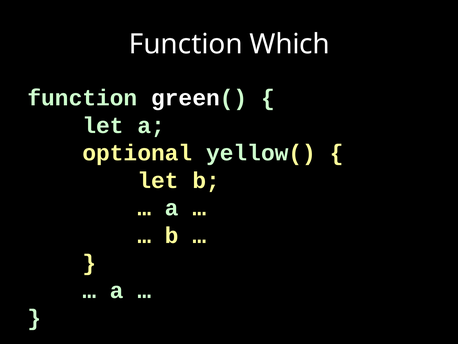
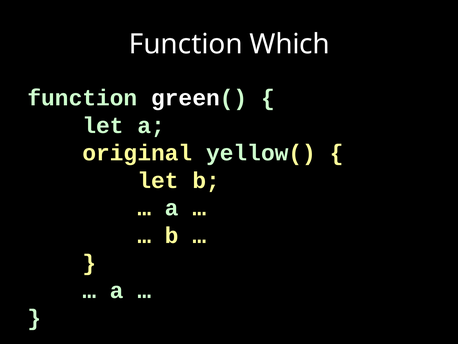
optional: optional -> original (137, 153)
